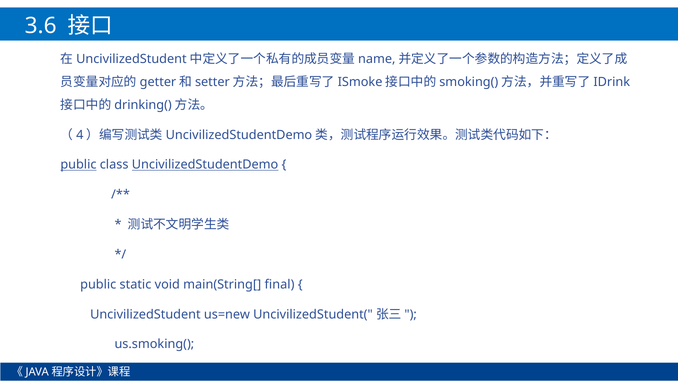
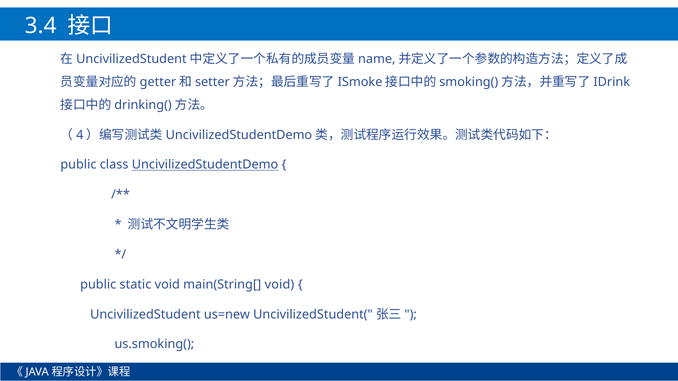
3.6: 3.6 -> 3.4 (41, 26)
public underline: present -> none (78, 165)
main(String[ final: final -> void (279, 285)
